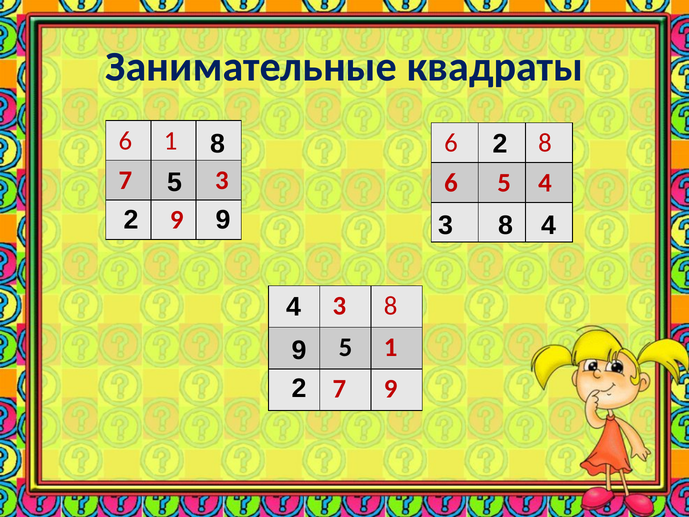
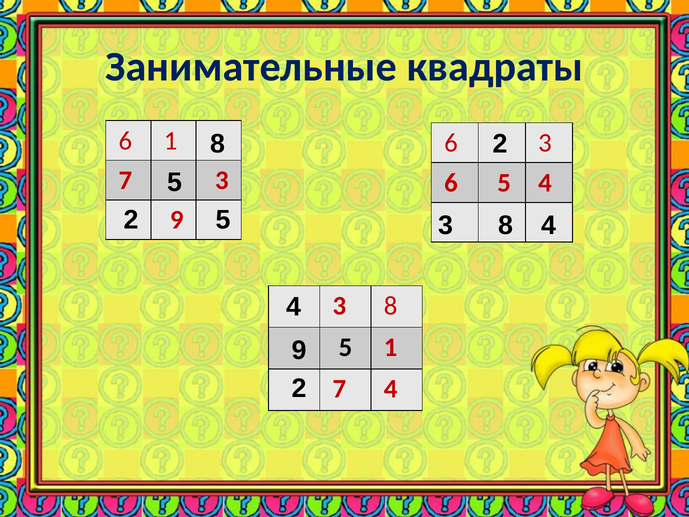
6 8: 8 -> 3 (545, 143)
2 9: 9 -> 5 (223, 220)
7 9: 9 -> 4 (391, 389)
